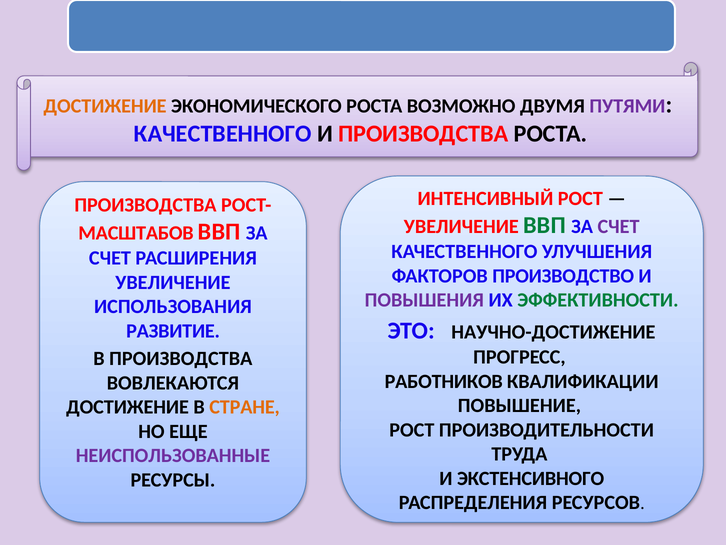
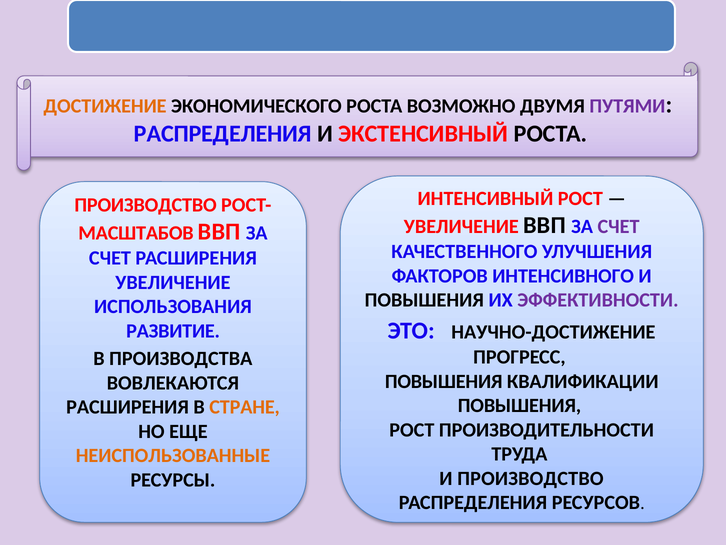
КАЧЕСТВЕННОГО: КАЧЕСТВЕННОГО -> РАСПРЕДЕЛЕНИЯ (223, 134)
И ПРОИЗВОДСТВА: ПРОИЗВОДСТВА -> ЭКСТЕНСИВНЫЙ (423, 134)
ПРОИЗВОДСТВА: ПРОИЗВОДСТВА -> ПРОИЗВОДСТВО (146, 205)
ВВП colour: green -> black (545, 225)
ПРОИЗВОДСТВО: ПРОИЗВОДСТВО -> ИНТЕНСИВНОГО (563, 276)
ПОВЫШЕНИЯ colour: purple -> black (424, 300)
ЭФФЕКТИВНОСТИ colour: green -> purple (598, 300)
РАБОТНИКОВ: РАБОТНИКОВ -> ПОВЫШЕНИЯ (444, 381)
ПОВЫШЕНИЕ: ПОВЫШЕНИЕ -> ПОВЫШЕНИЯ (519, 405)
ДОСТИЖЕНИЕ: ДОСТИЖЕНИЕ -> РАСШИРЕНИЯ (128, 407)
НЕИСПОЛЬЗОВАННЫЕ colour: purple -> orange (173, 455)
И ЭКСТЕНСИВНОГО: ЭКСТЕНСИВНОГО -> ПРОИЗВОДСТВО (530, 478)
